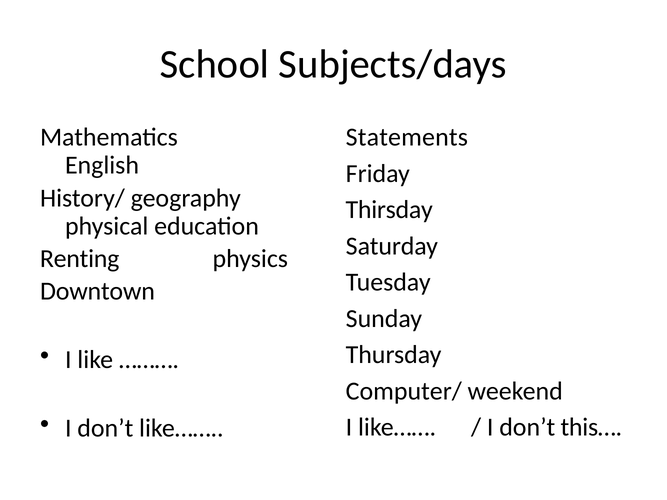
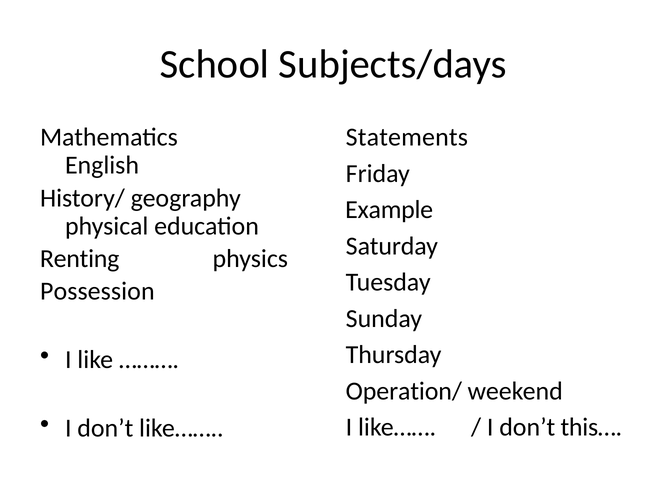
Thirsday: Thirsday -> Example (389, 210)
Downtown: Downtown -> Possession (97, 292)
Computer/: Computer/ -> Operation/ (404, 391)
